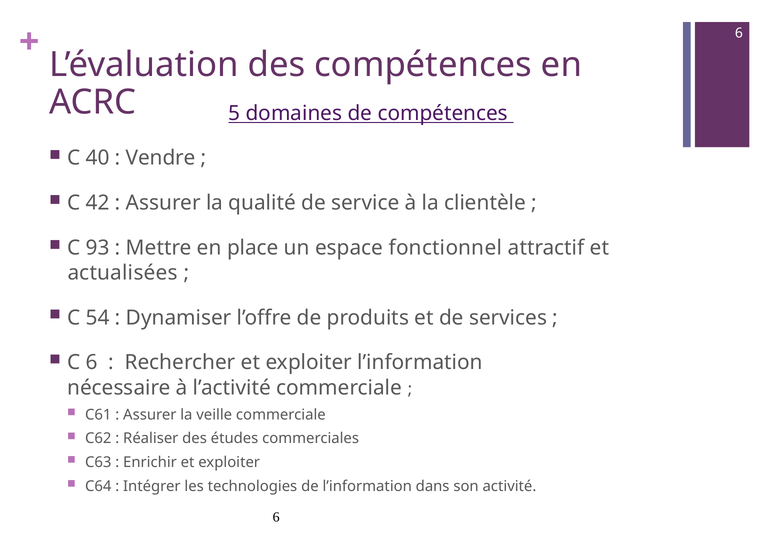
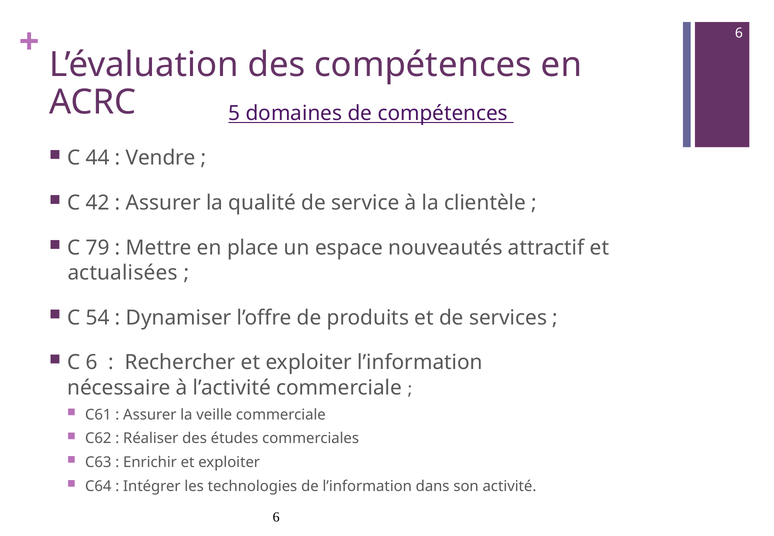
40: 40 -> 44 (98, 158)
93: 93 -> 79 (98, 248)
fonctionnel: fonctionnel -> nouveautés (445, 248)
